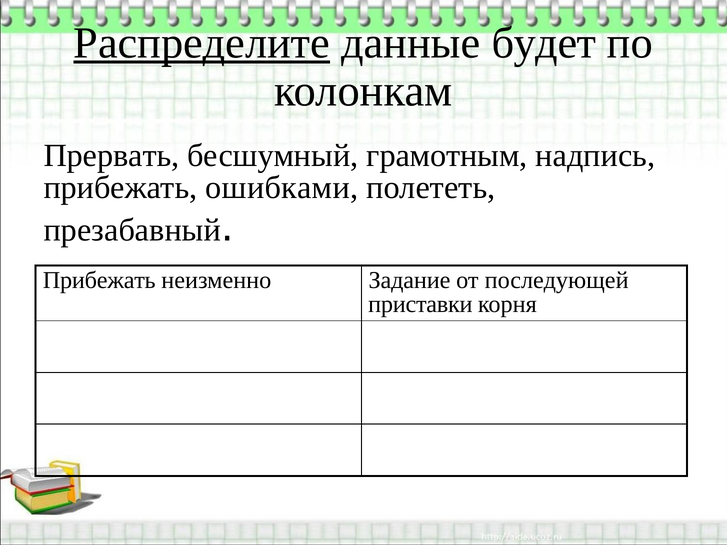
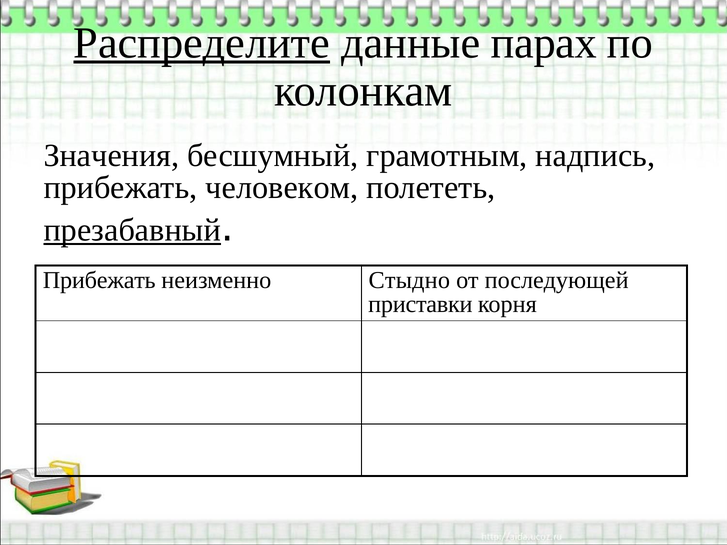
будет: будет -> парах (544, 43)
Прервать: Прервать -> Значения (111, 155)
ошибками: ошибками -> человеком (282, 188)
презабавный underline: none -> present (132, 230)
Задание: Задание -> Стыдно (409, 280)
